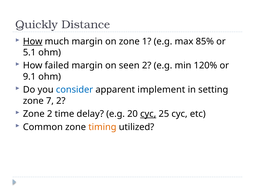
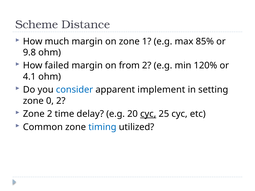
Quickly: Quickly -> Scheme (37, 25)
How underline: present -> none (33, 41)
5.1: 5.1 -> 9.8 (29, 52)
seen: seen -> from (129, 66)
9.1: 9.1 -> 4.1 (29, 77)
7: 7 -> 0 (50, 101)
timing colour: orange -> blue (102, 127)
